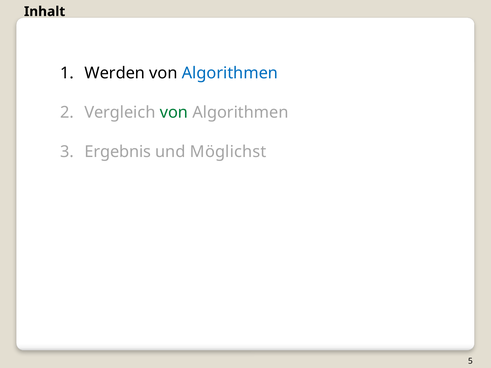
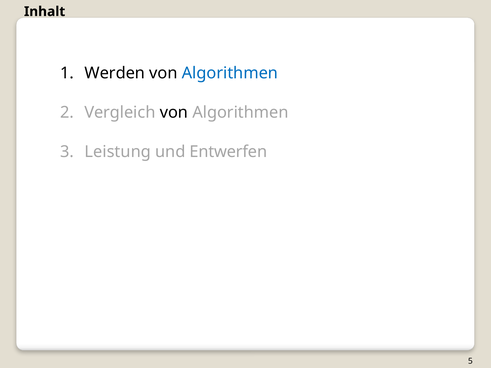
von colour: green -> black (174, 112)
Ergebnis: Ergebnis -> Leistung (118, 152)
Möglichst: Möglichst -> Entwerfen (228, 152)
